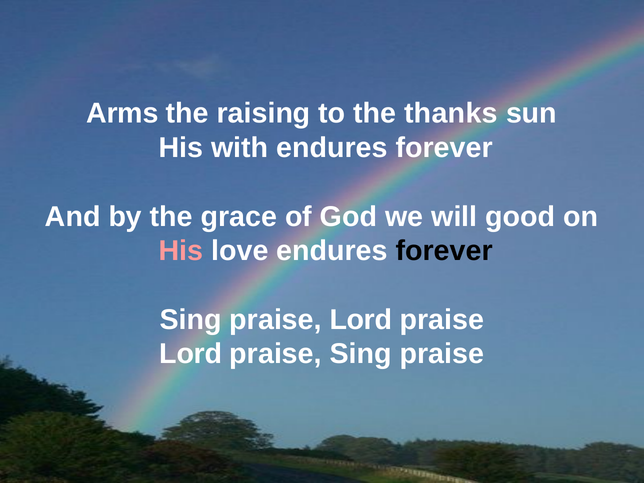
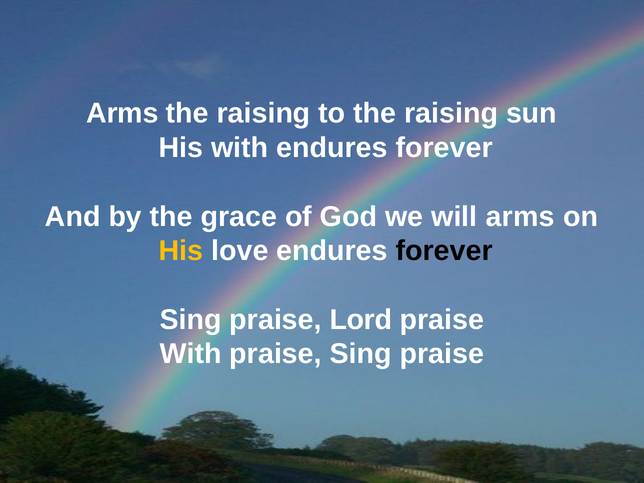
to the thanks: thanks -> raising (451, 114)
will good: good -> arms (520, 217)
His colour: pink -> yellow (181, 251)
Lord: Lord -> With (191, 354)
